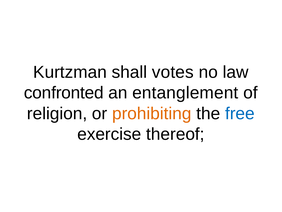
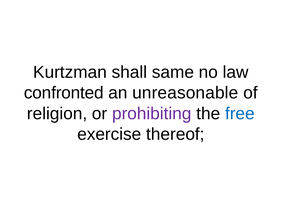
votes: votes -> same (173, 72)
entanglement: entanglement -> unreasonable (185, 93)
prohibiting colour: orange -> purple (152, 113)
